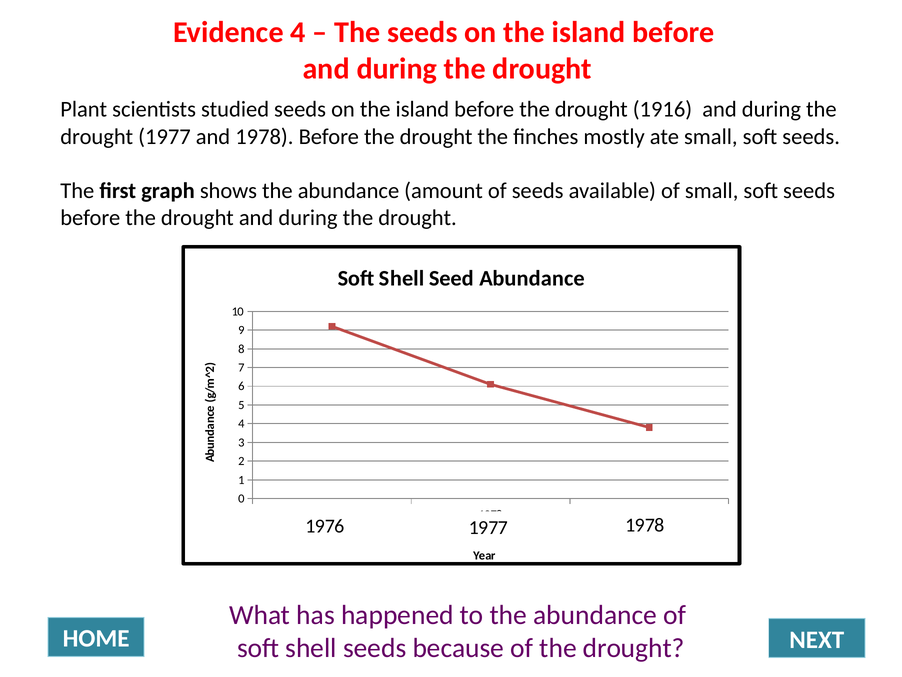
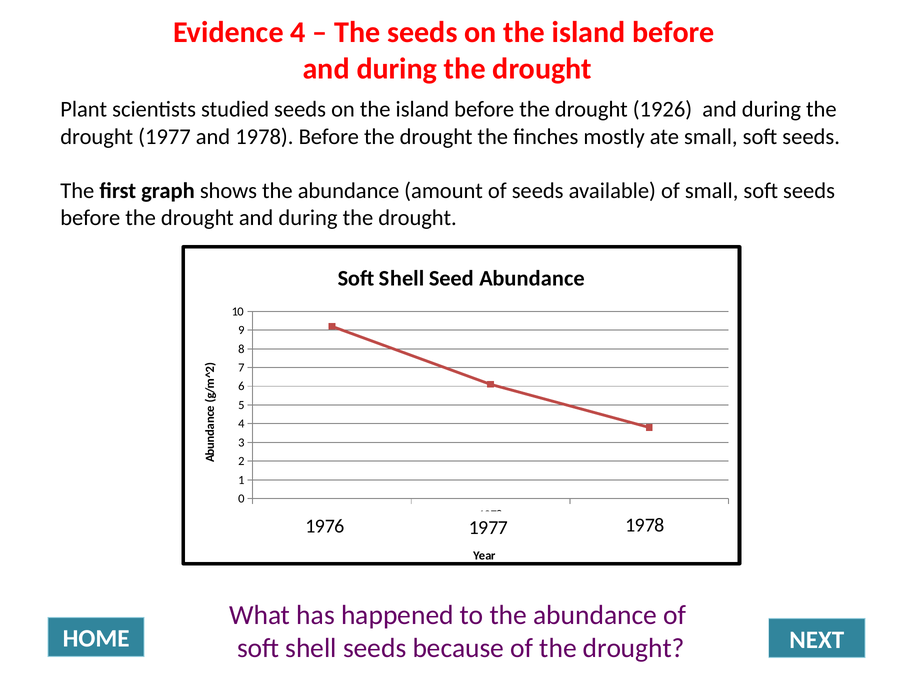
1916: 1916 -> 1926 (662, 109)
